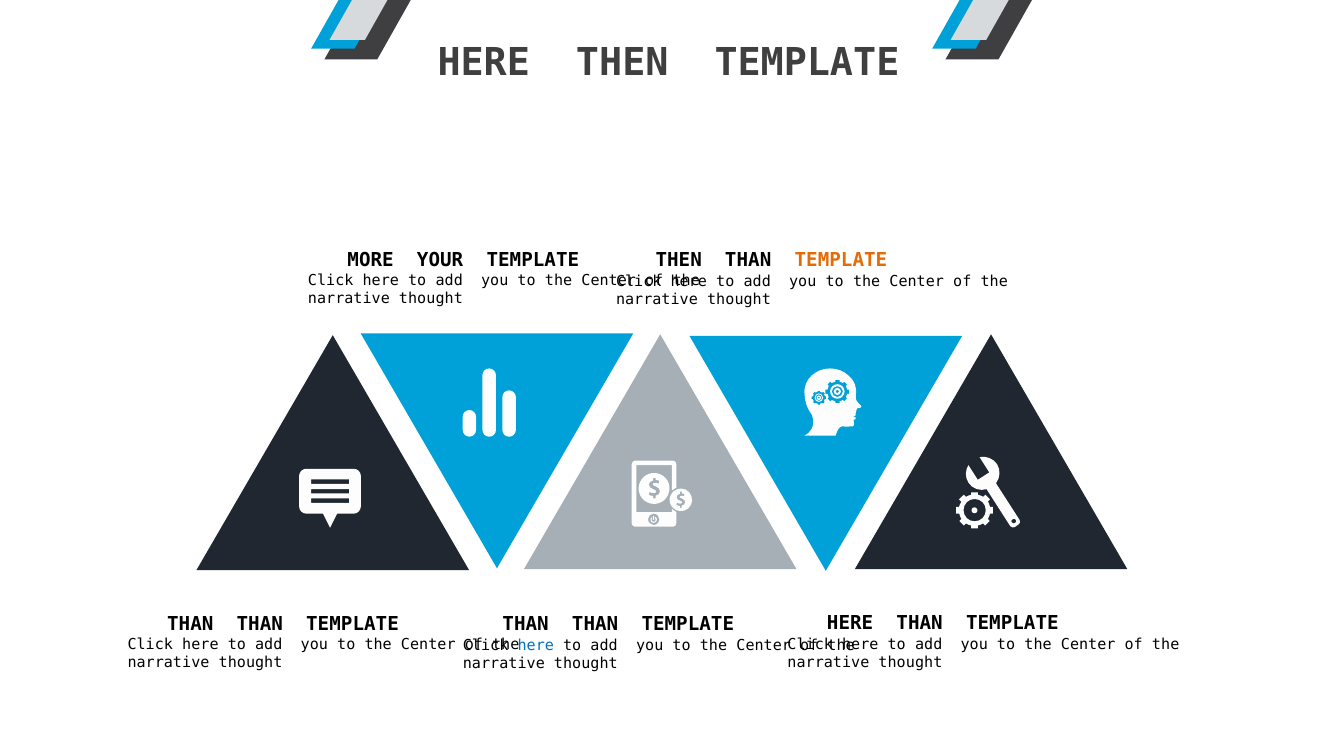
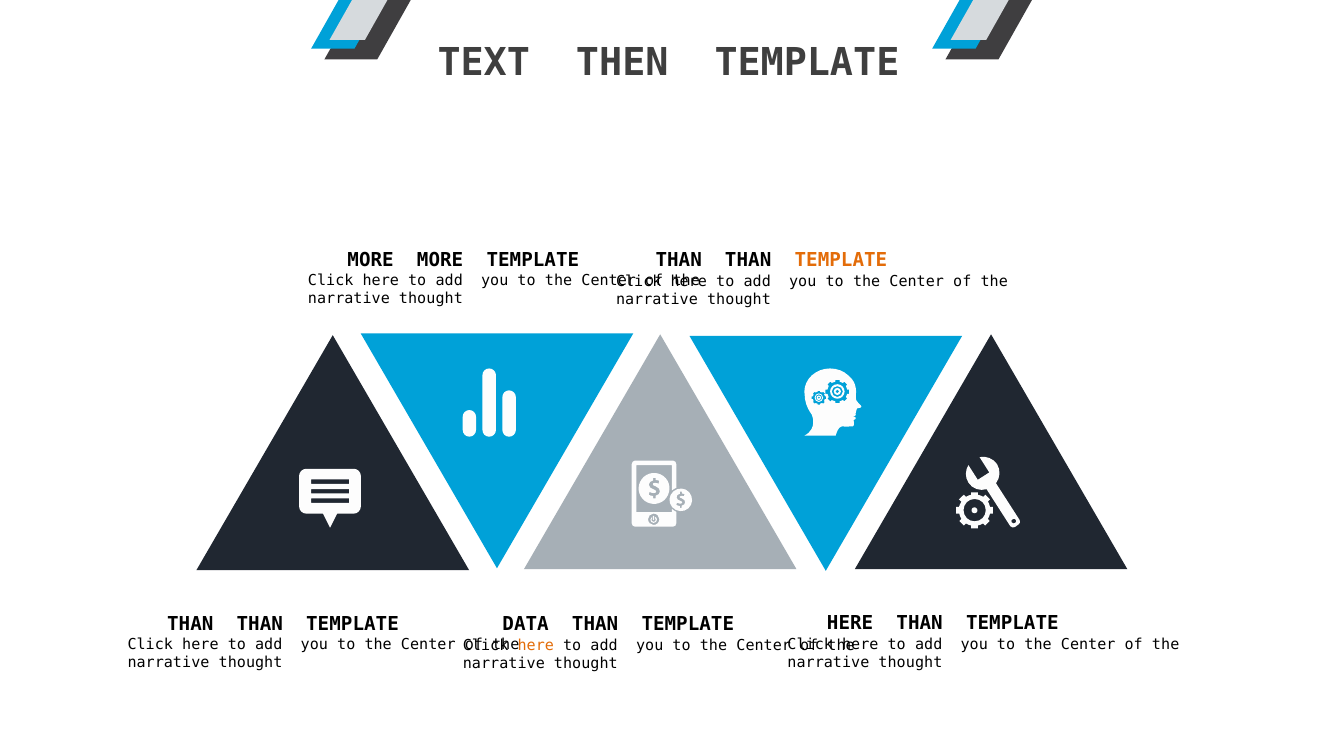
HERE: HERE -> TEXT (484, 63)
MORE YOUR: YOUR -> MORE (440, 260)
THEN: THEN -> THAN (679, 260)
THAN: THAN -> DATA (526, 625)
here colour: blue -> orange (536, 646)
